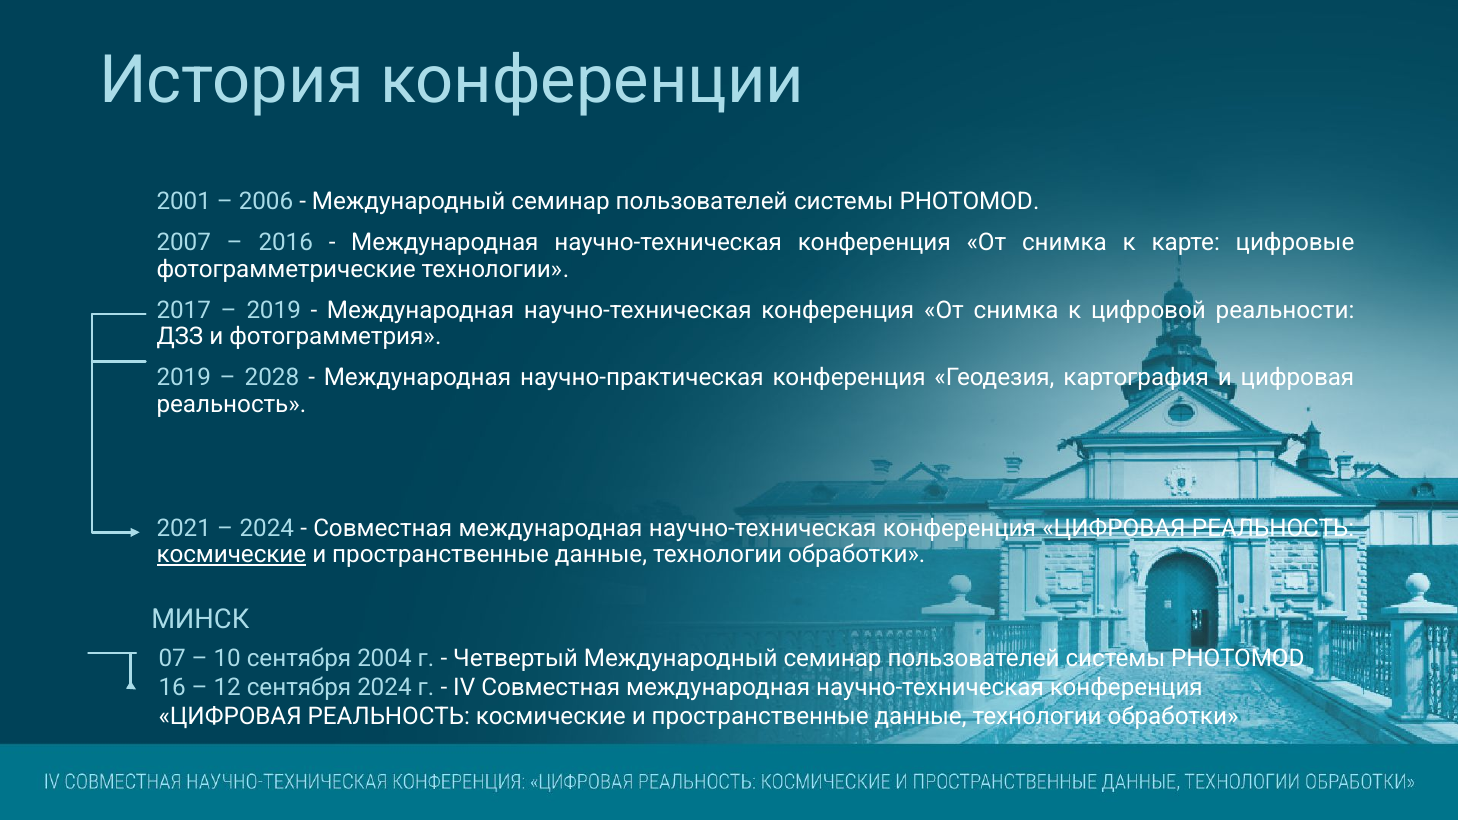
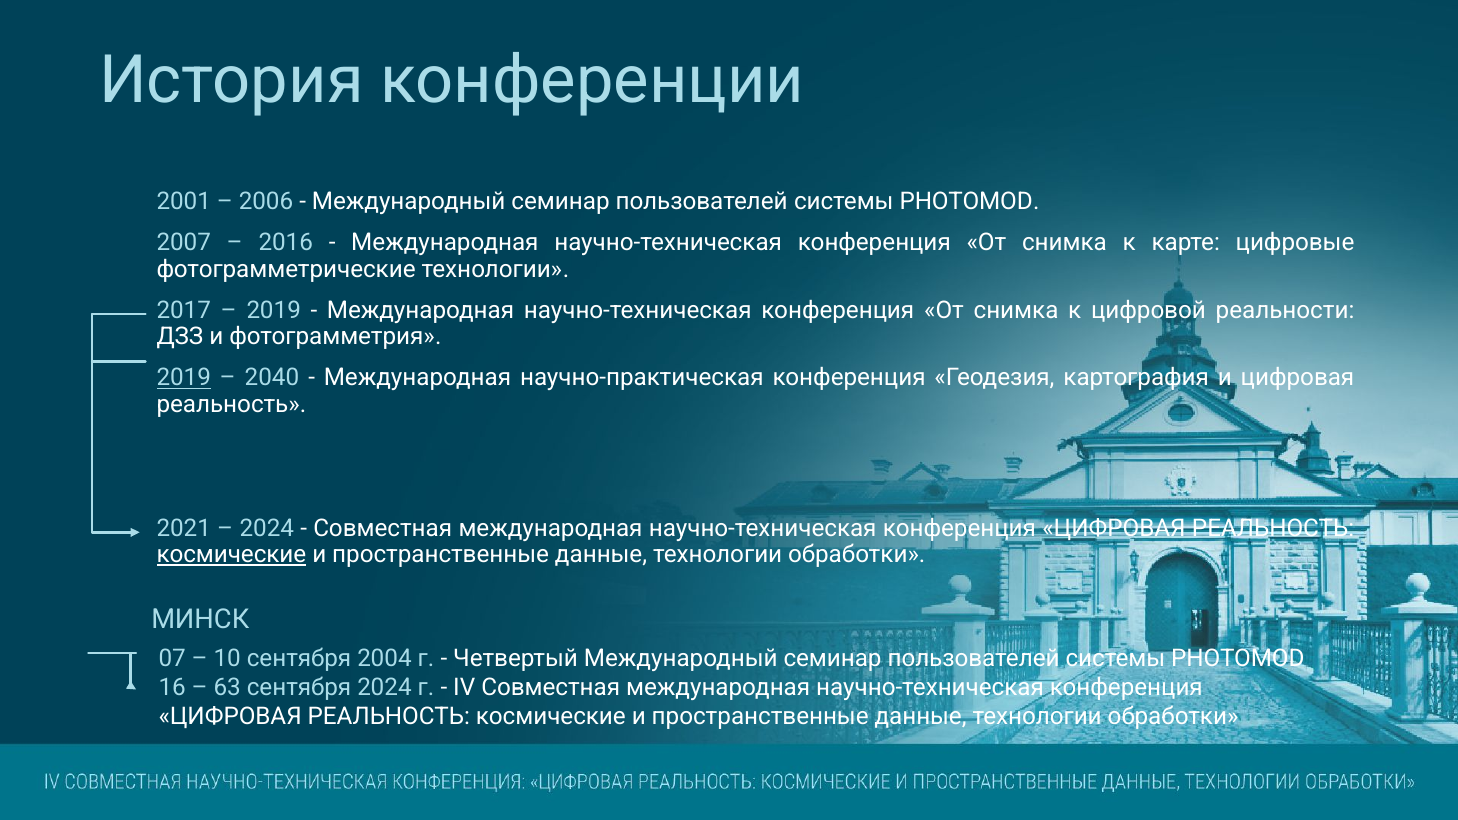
2019 underline: none -> present (184, 378)
2028: 2028 -> 2040 (272, 378)
12: 12 -> 63 (227, 688)
